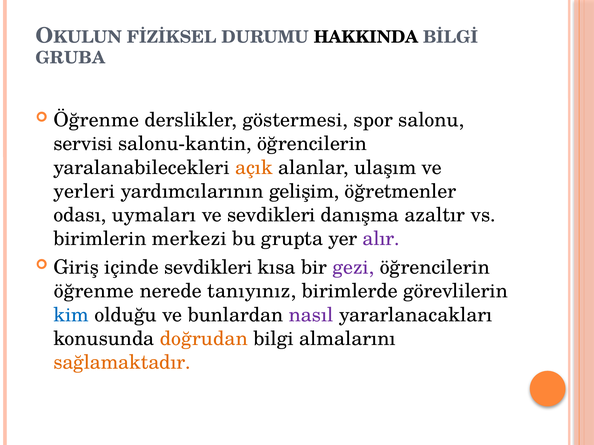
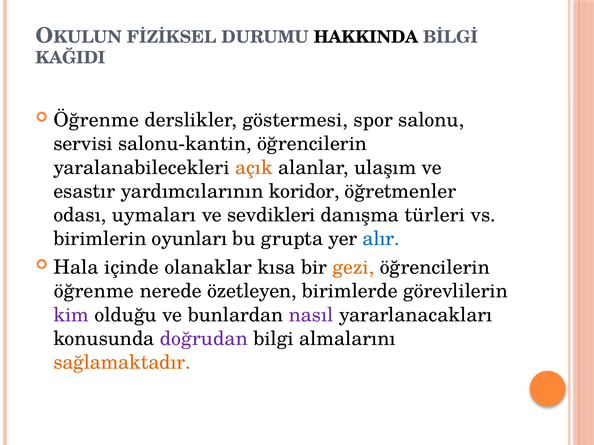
GRUBA: GRUBA -> KAĞIDI (70, 58)
yerleri: yerleri -> esastır (84, 191)
gelişim: gelişim -> koridor (304, 191)
azaltır: azaltır -> türleri (435, 215)
merkezi: merkezi -> oyunları (189, 239)
alır colour: purple -> blue (381, 239)
Giriş: Giriş -> Hala (76, 268)
içinde sevdikleri: sevdikleri -> olanaklar (208, 268)
gezi colour: purple -> orange (353, 268)
tanıyınız: tanıyınız -> özetleyen (252, 291)
kim colour: blue -> purple (71, 315)
doğrudan colour: orange -> purple (204, 339)
